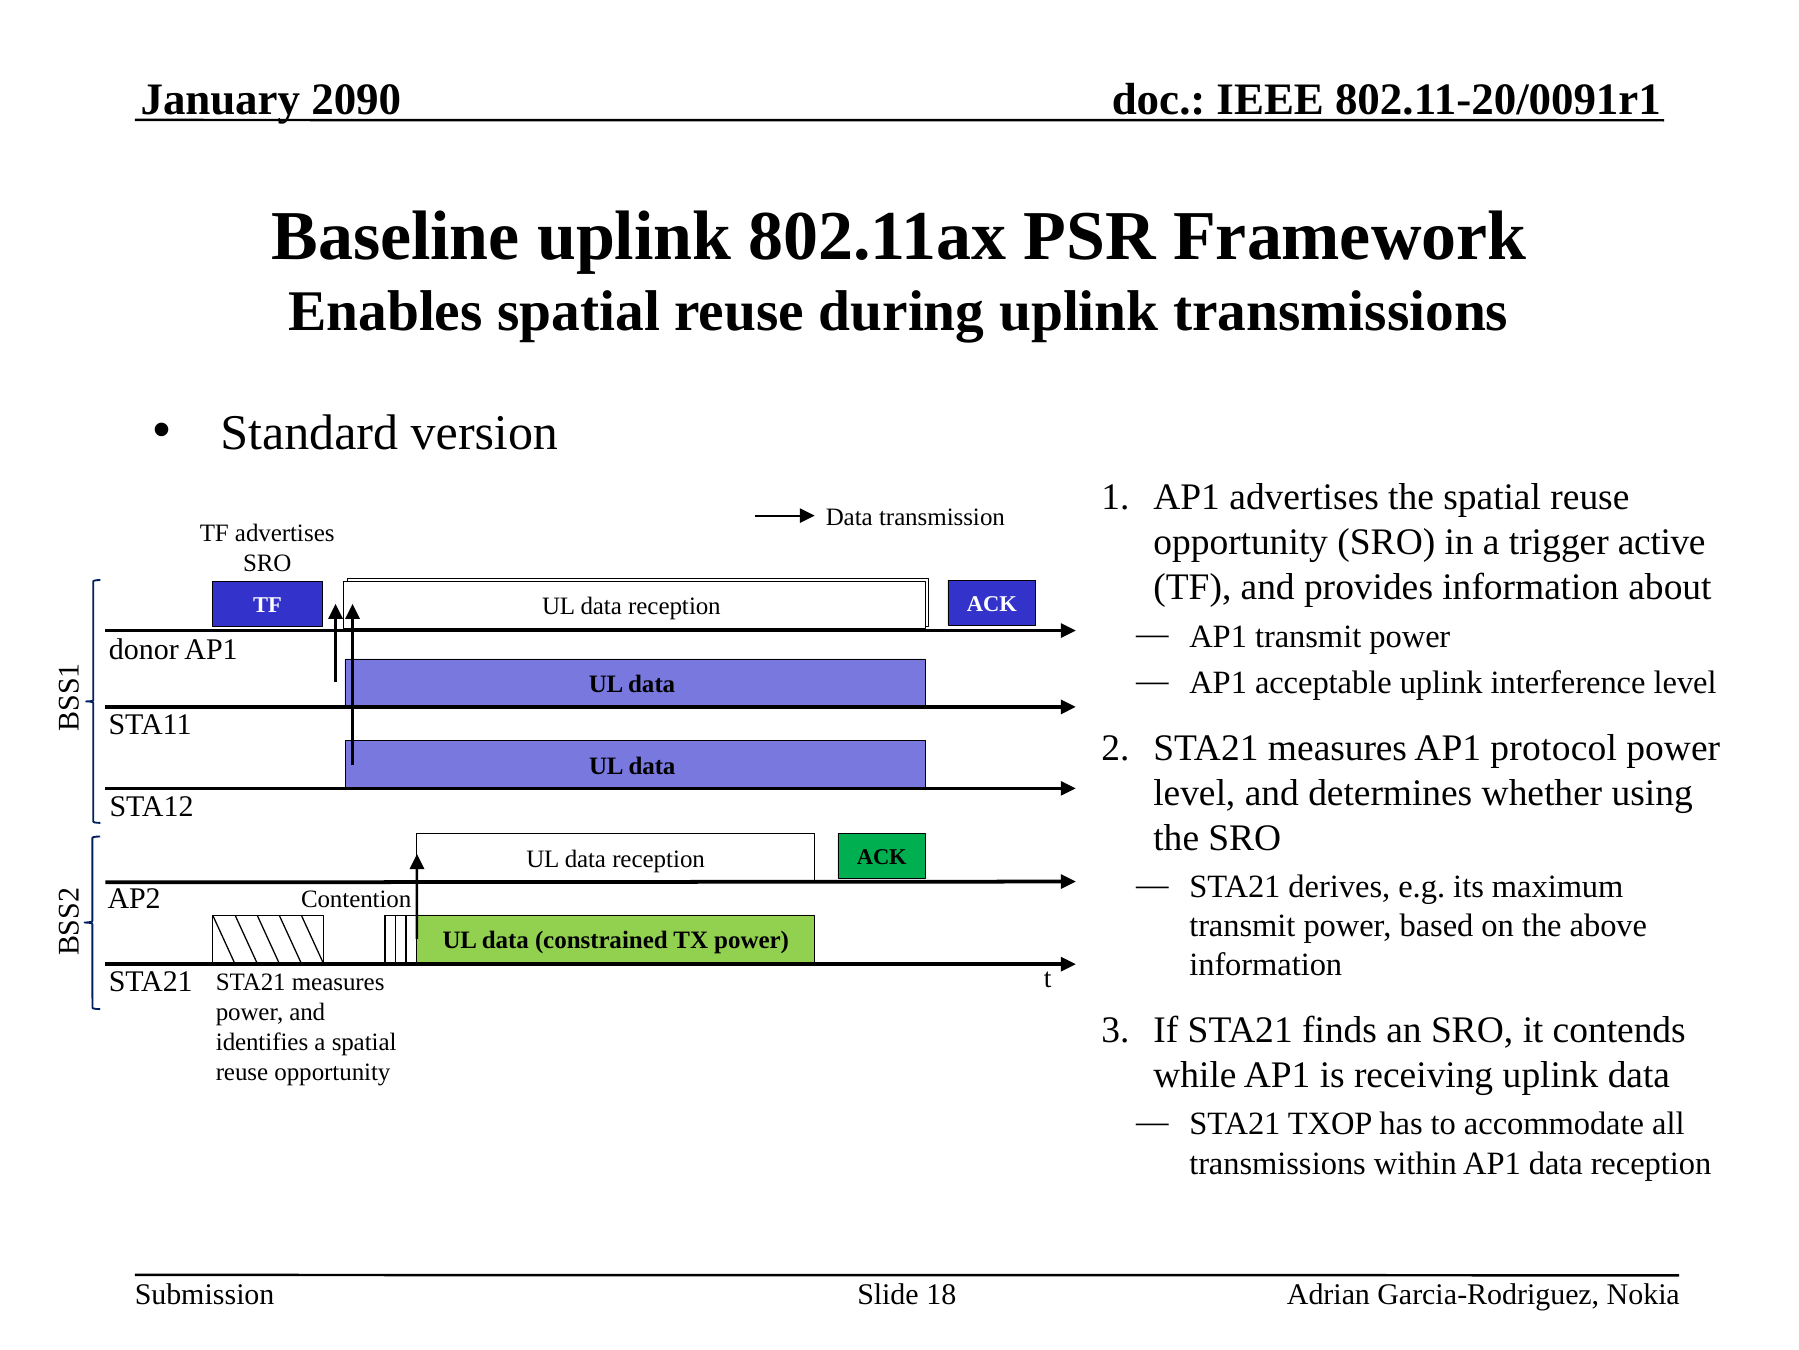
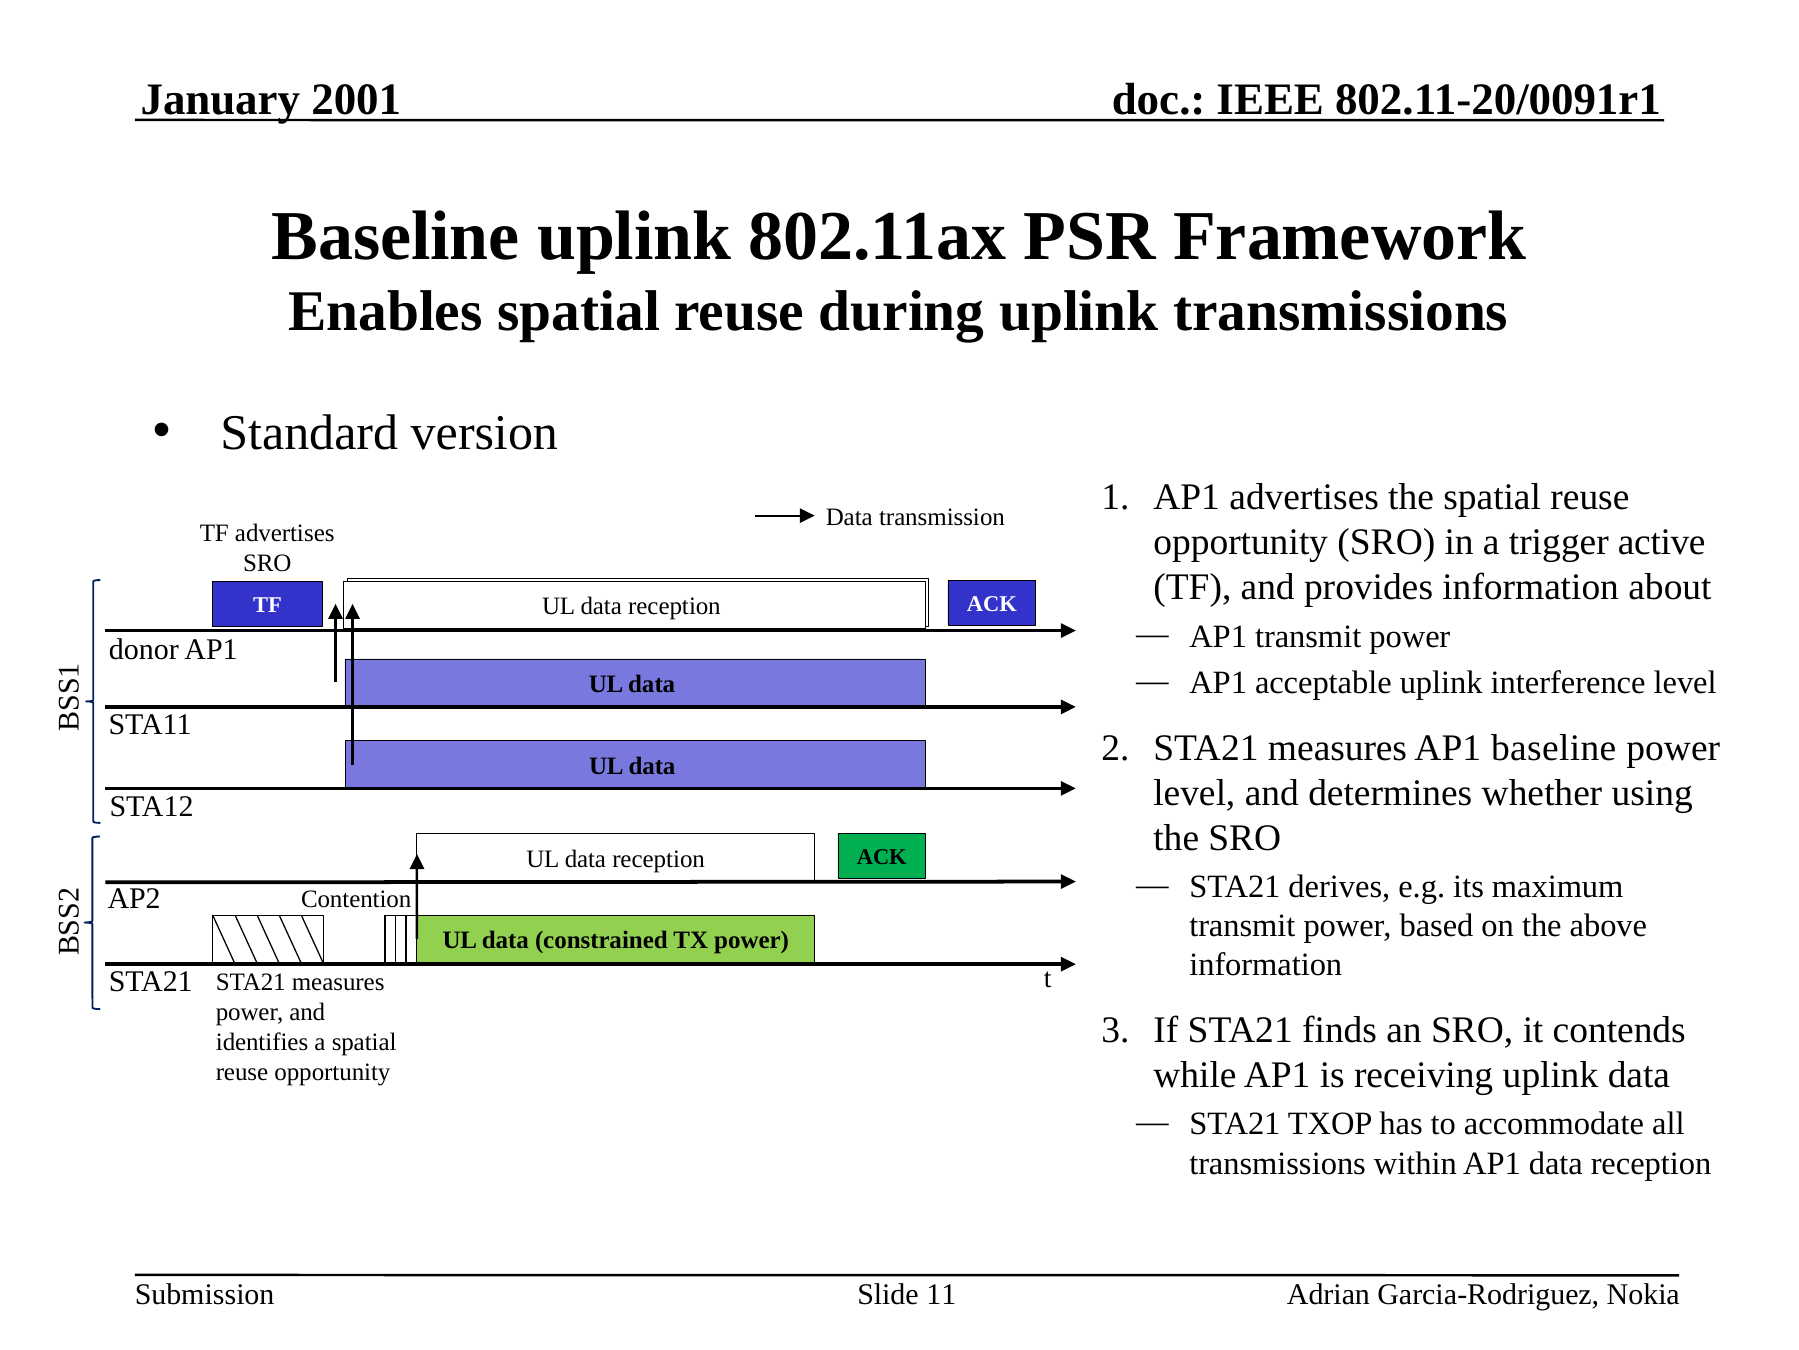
2090: 2090 -> 2001 (356, 100)
AP1 protocol: protocol -> baseline (1554, 747)
18: 18 -> 11 (941, 1294)
